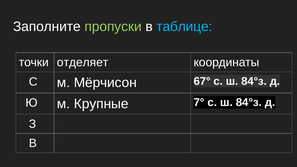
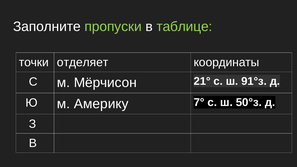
таблице colour: light blue -> light green (184, 27)
67°: 67° -> 21° (202, 81)
84°з: 84°з -> 91°з (254, 81)
Крупные: Крупные -> Америку (101, 104)
7° с ш 84°з: 84°з -> 50°з (249, 102)
